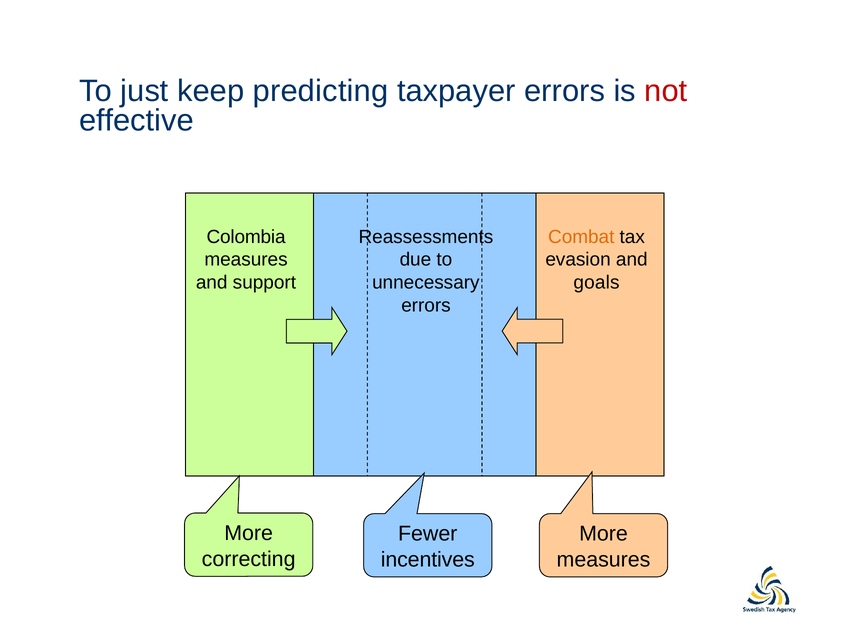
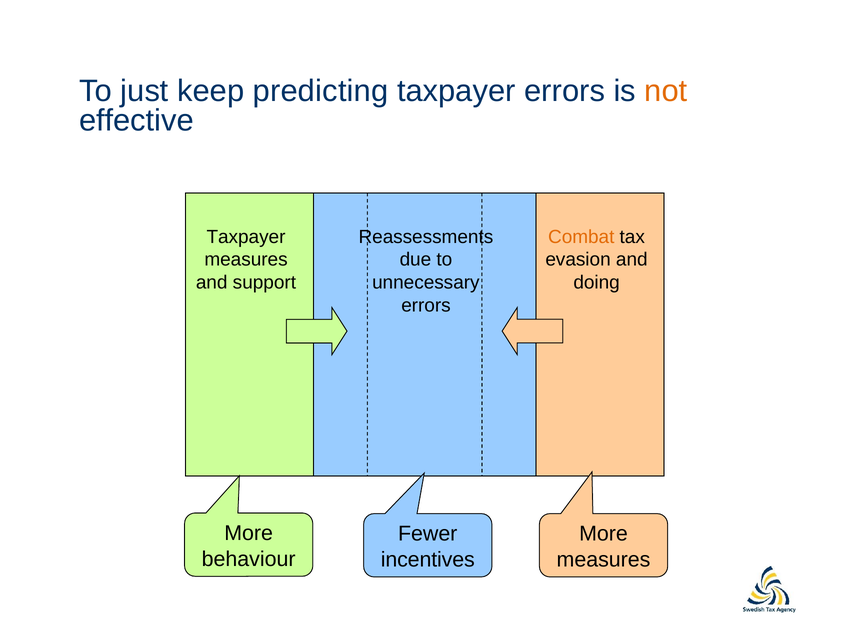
not colour: red -> orange (666, 91)
Colombia: Colombia -> Taxpayer (246, 237)
goals: goals -> doing (597, 282)
correcting: correcting -> behaviour (249, 559)
